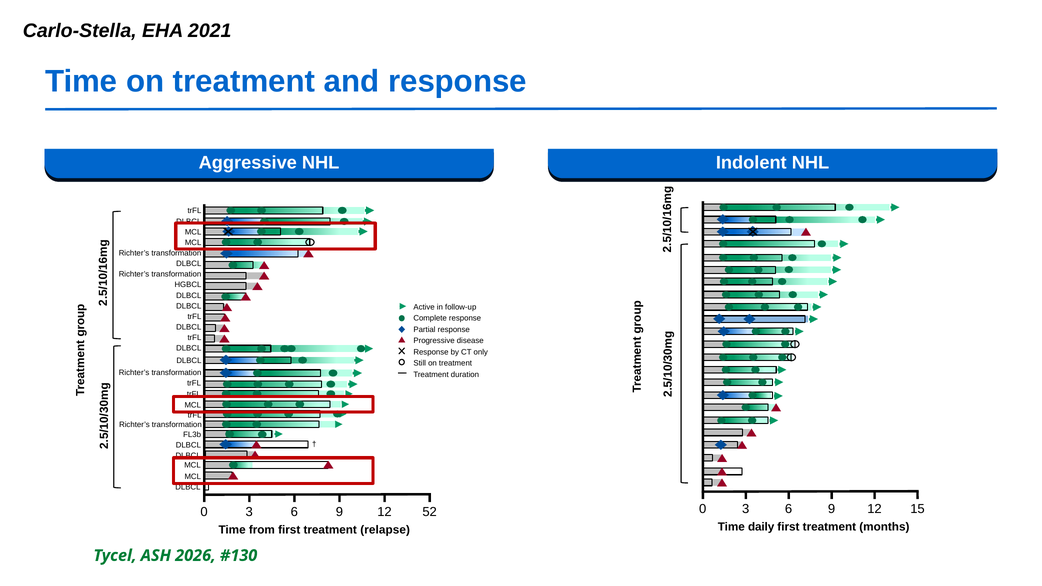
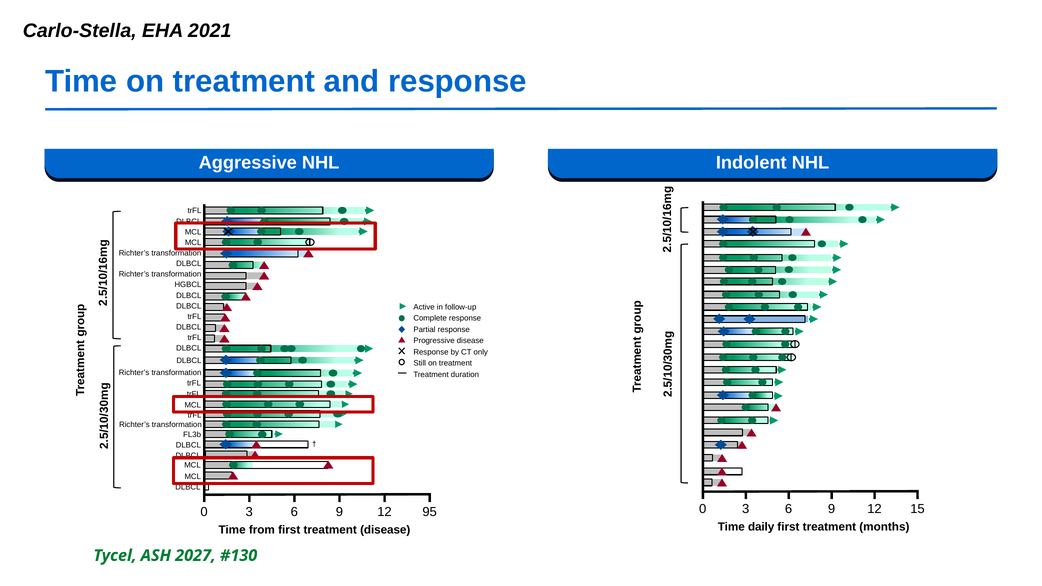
52: 52 -> 95 (430, 512)
treatment relapse: relapse -> disease (385, 530)
2026: 2026 -> 2027 (195, 556)
